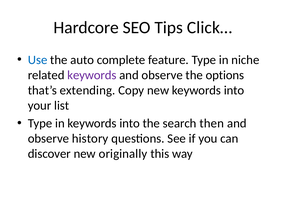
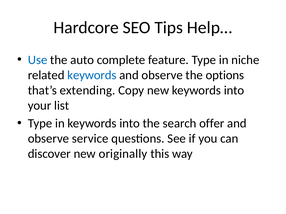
Click…: Click… -> Help… (210, 28)
keywords colour: purple -> blue (92, 75)
then: then -> offer (212, 124)
history: history -> service (90, 139)
